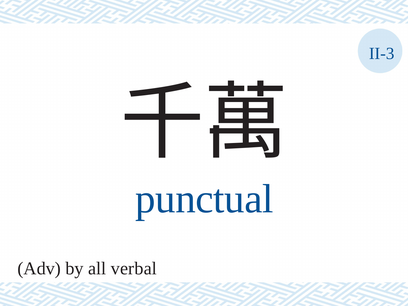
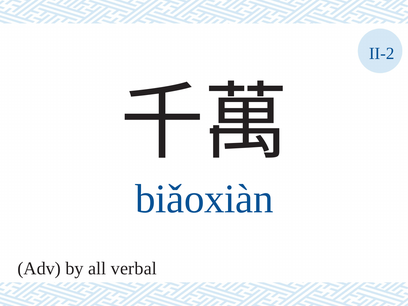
II-3: II-3 -> II-2 (382, 53)
punctual: punctual -> biǎoxiàn (204, 199)
